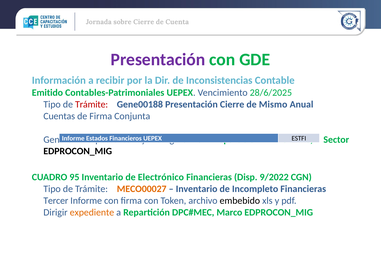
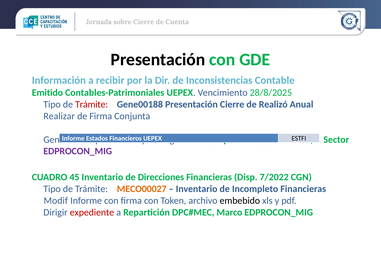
Presentación colour: purple -> black (158, 60)
28/6/2025: 28/6/2025 -> 28/8/2025 (271, 92)
Mismo: Mismo -> Realizó (273, 104)
Cuentas: Cuentas -> Realizar (59, 116)
EDPROCON_MIG colour: black -> purple (78, 151)
95: 95 -> 45 (74, 177)
Electrónico: Electrónico -> Direcciones (161, 177)
9/2022: 9/2022 -> 7/2022 (274, 177)
Tercer: Tercer -> Modif (56, 200)
expediente colour: orange -> red (92, 212)
